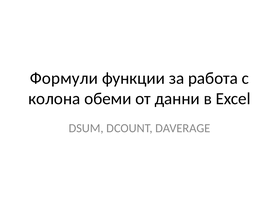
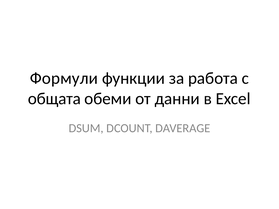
колона: колона -> общата (54, 99)
